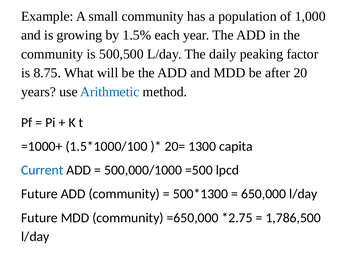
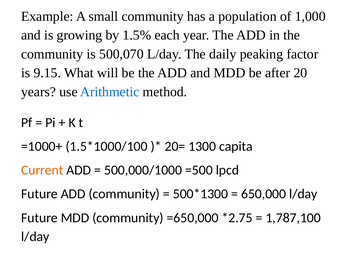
500,500: 500,500 -> 500,070 (121, 54)
8.75: 8.75 -> 9.15 (47, 73)
Current colour: blue -> orange (42, 170)
1,786,500: 1,786,500 -> 1,787,100 (293, 218)
